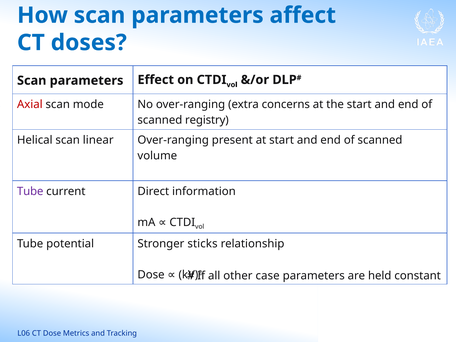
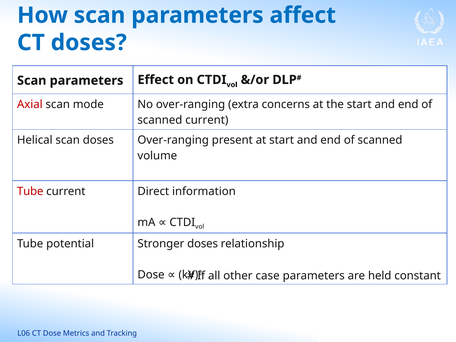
scanned registry: registry -> current (207, 120)
scan linear: linear -> doses (98, 140)
Tube colour: purple -> red (30, 191)
Stronger sticks: sticks -> doses (203, 244)
